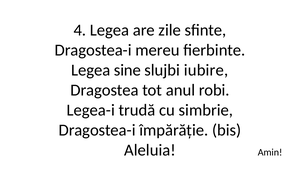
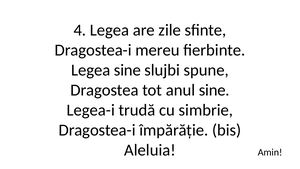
iubire: iubire -> spune (206, 70)
anul robi: robi -> sine (214, 90)
